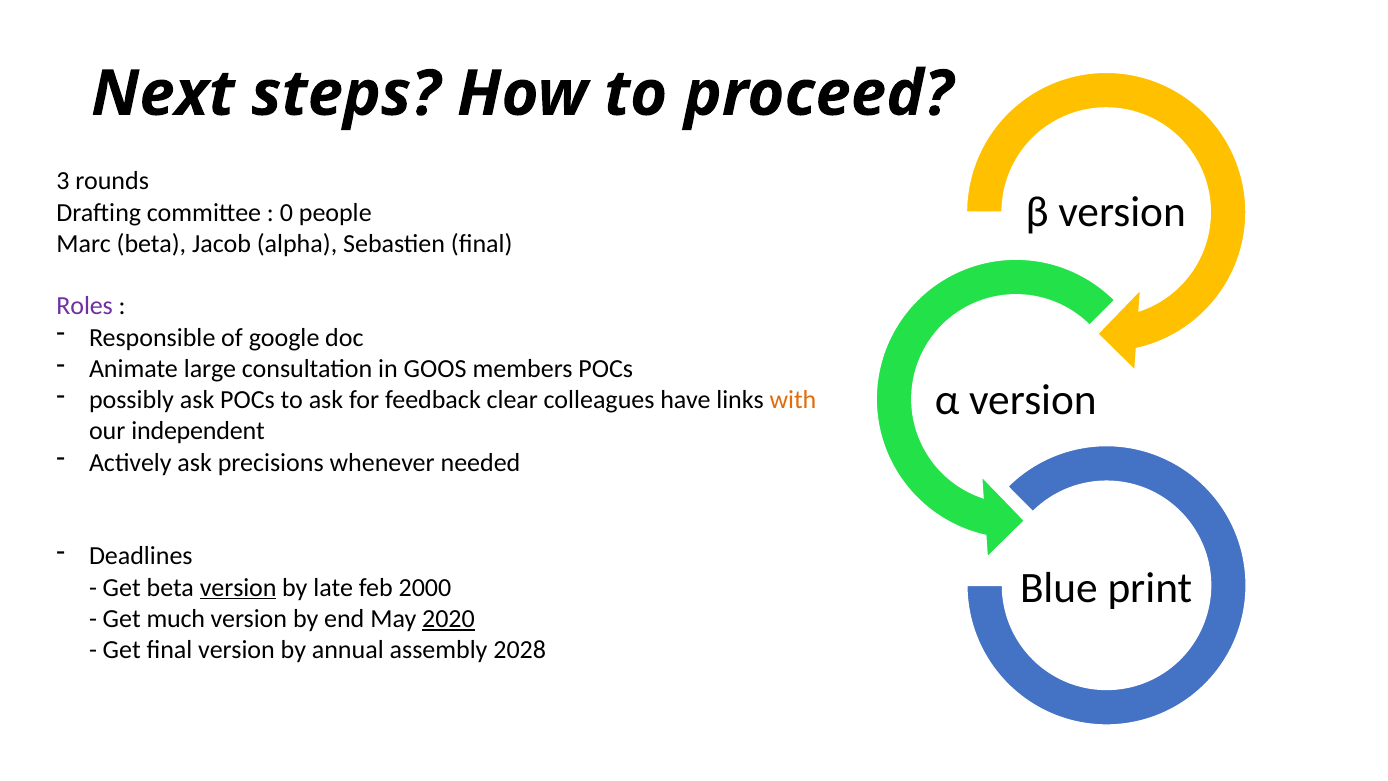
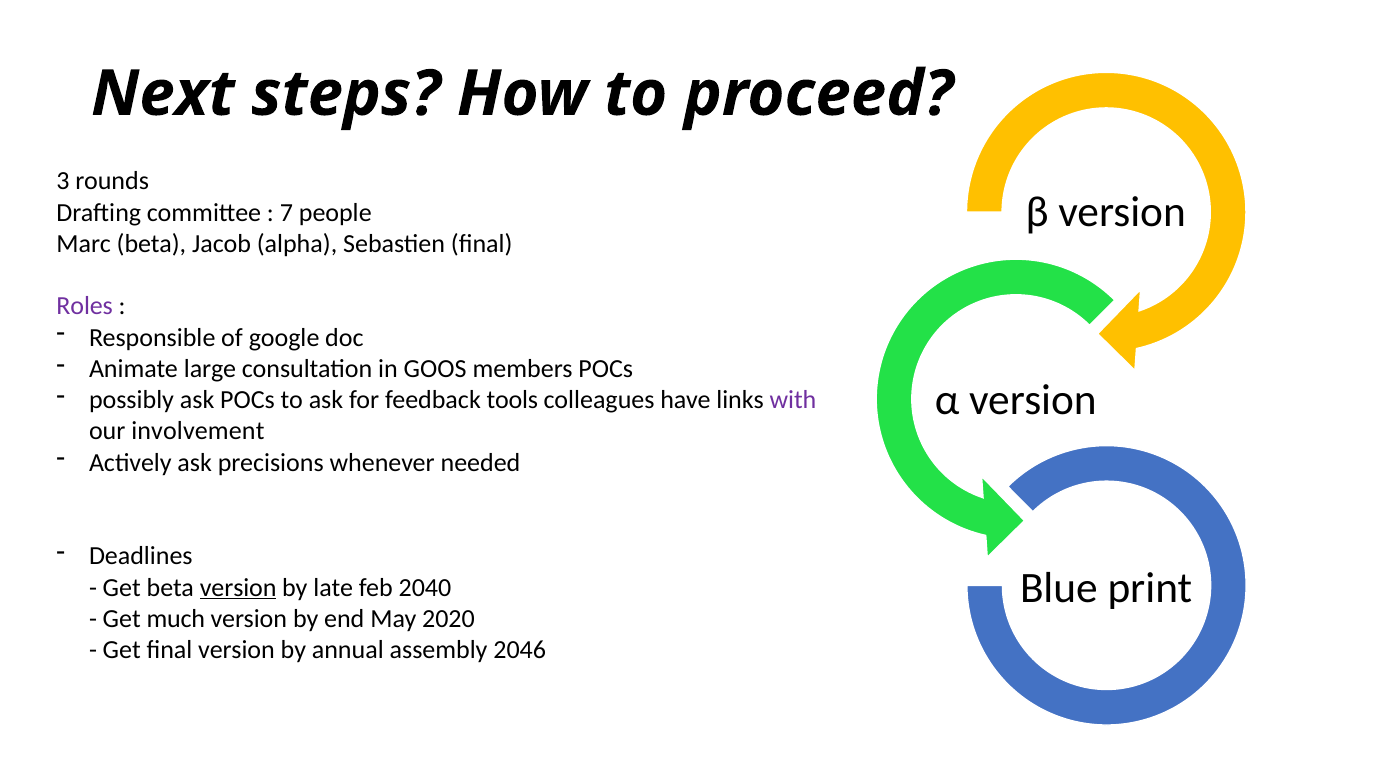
0: 0 -> 7 (286, 213)
clear: clear -> tools (512, 400)
with colour: orange -> purple (793, 400)
independent: independent -> involvement (198, 431)
2000: 2000 -> 2040 (425, 587)
2020 underline: present -> none (448, 619)
2028: 2028 -> 2046 (520, 650)
